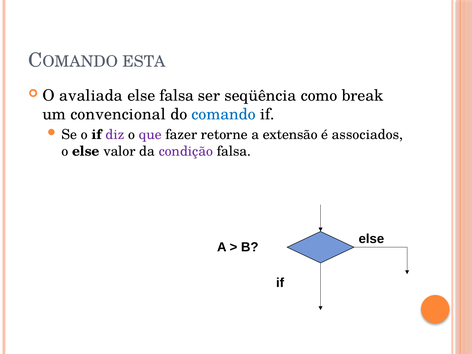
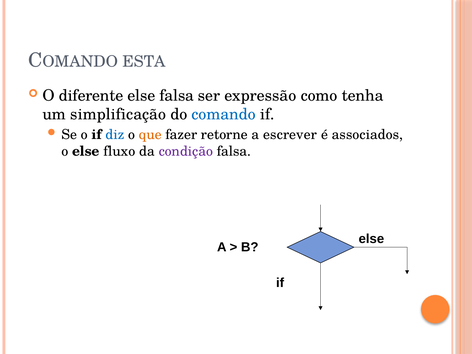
avaliada: avaliada -> diferente (91, 96)
seqüência: seqüência -> expressão (260, 96)
break: break -> tenha (363, 96)
convencional: convencional -> simplificação (118, 114)
diz colour: purple -> blue (115, 135)
que colour: purple -> orange (150, 135)
extensão: extensão -> escrever (290, 135)
valor: valor -> fluxo (119, 151)
